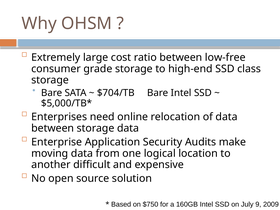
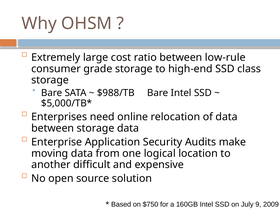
low-free: low-free -> low-rule (225, 57)
$704/TB: $704/TB -> $988/TB (116, 93)
